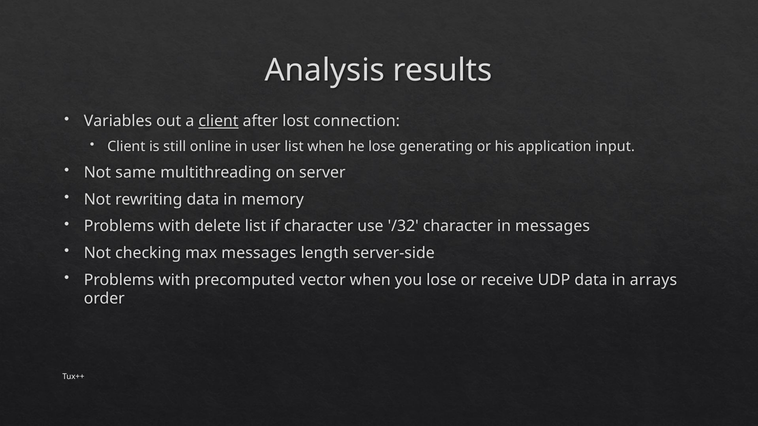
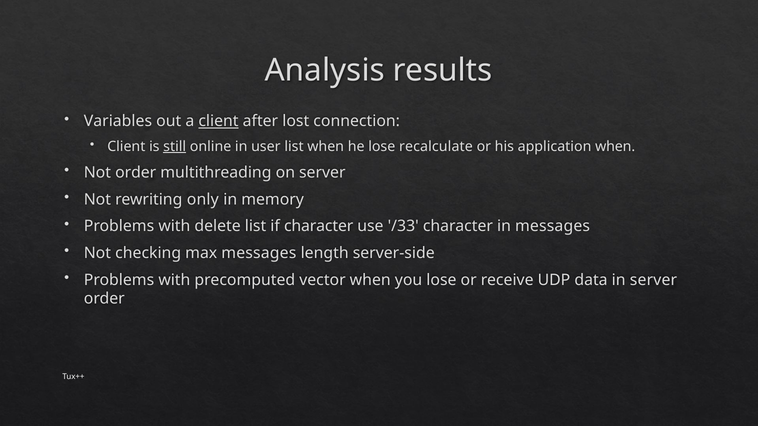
still underline: none -> present (175, 147)
generating: generating -> recalculate (436, 147)
application input: input -> when (615, 147)
Not same: same -> order (136, 173)
rewriting data: data -> only (203, 199)
/32: /32 -> /33 (403, 226)
in arrays: arrays -> server (653, 280)
